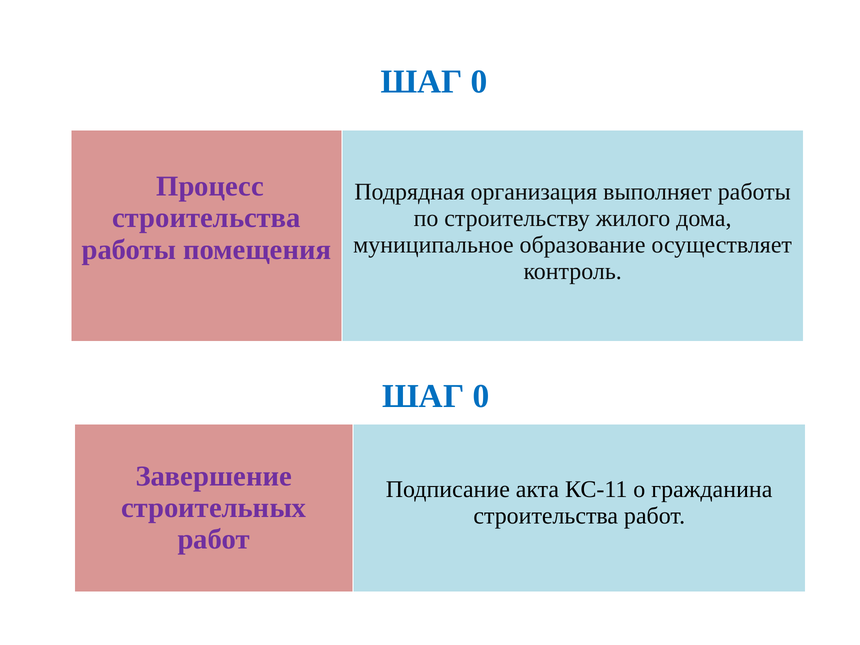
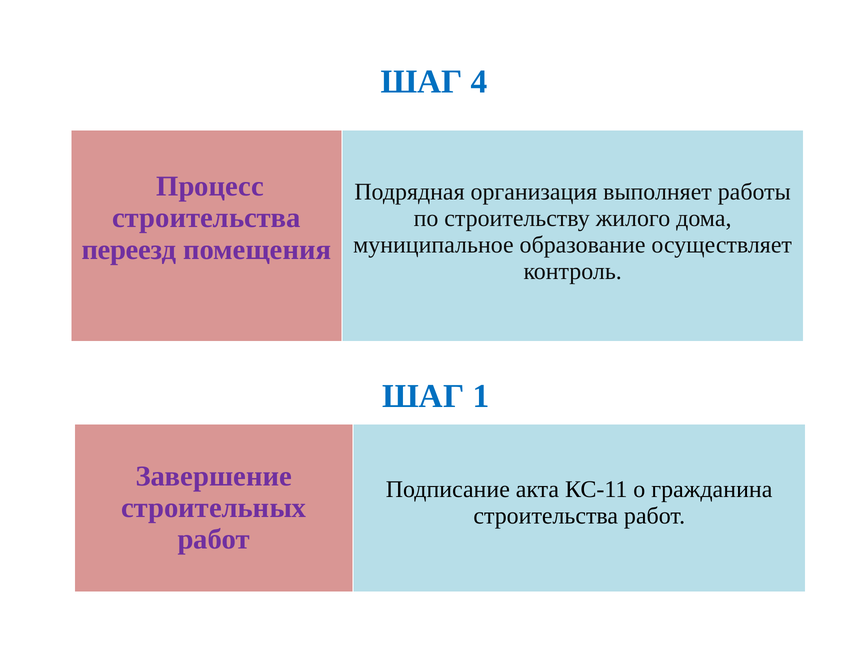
0: 0 -> 4 (479, 82)
работы: работы -> переезд (129, 250)
0: 0 -> 1 (481, 396)
